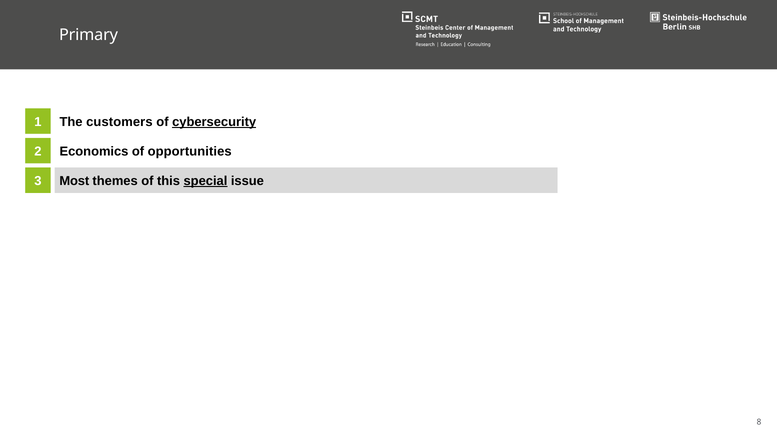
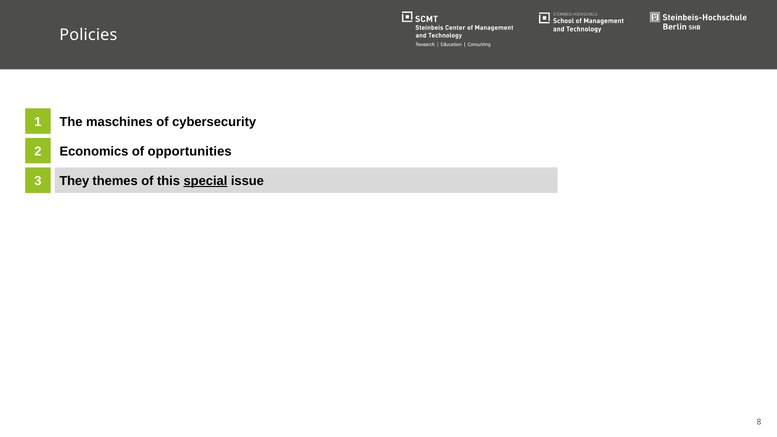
Primary: Primary -> Policies (88, 35)
customers: customers -> maschines (119, 122)
cybersecurity underline: present -> none (214, 122)
Most: Most -> They (74, 181)
